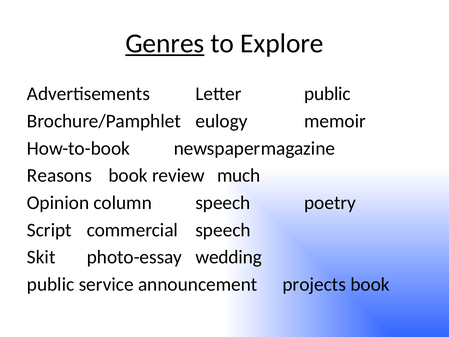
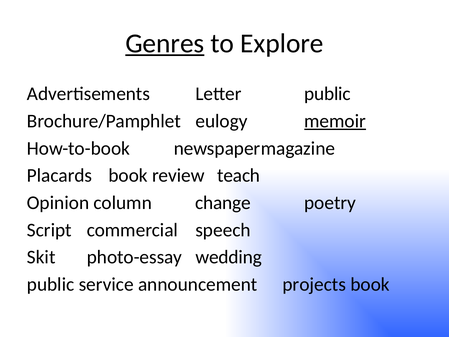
memoir underline: none -> present (335, 121)
Reasons: Reasons -> Placards (59, 175)
much: much -> teach (239, 175)
column speech: speech -> change (223, 203)
